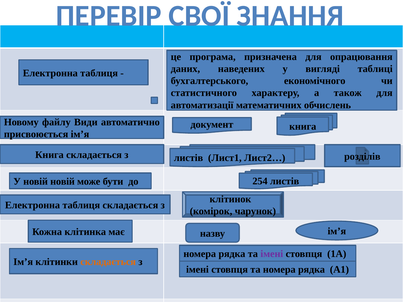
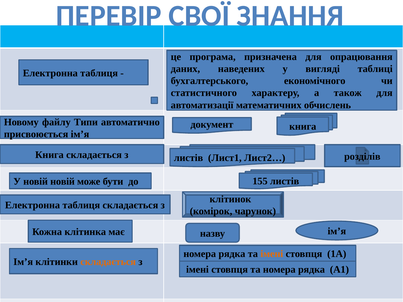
Види: Види -> Типи (86, 122)
254: 254 -> 155 (260, 181)
імені colour: purple -> orange (272, 254)
